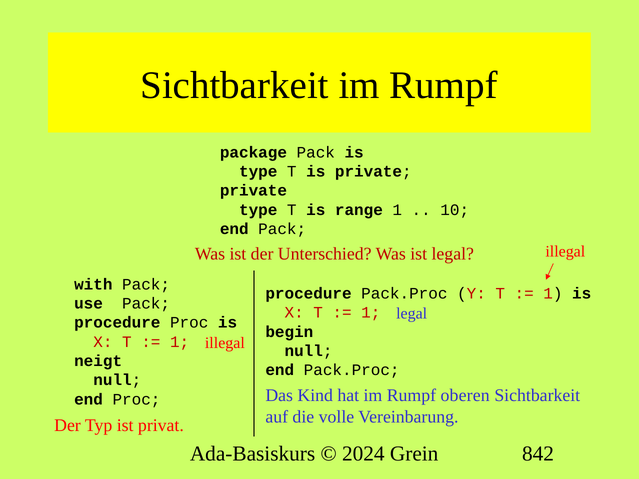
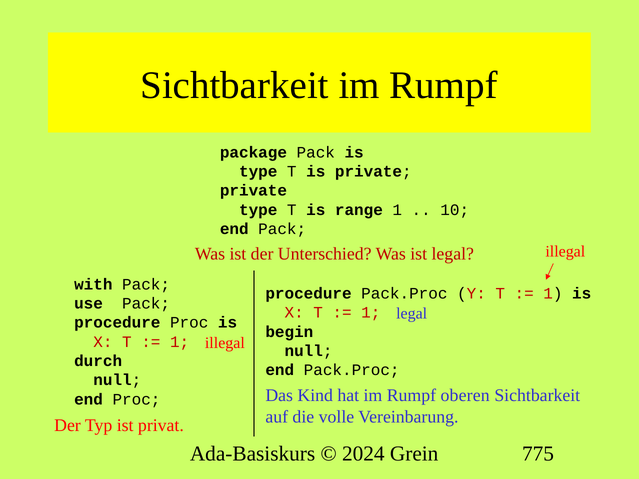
neigt: neigt -> durch (98, 361)
842: 842 -> 775 (538, 454)
